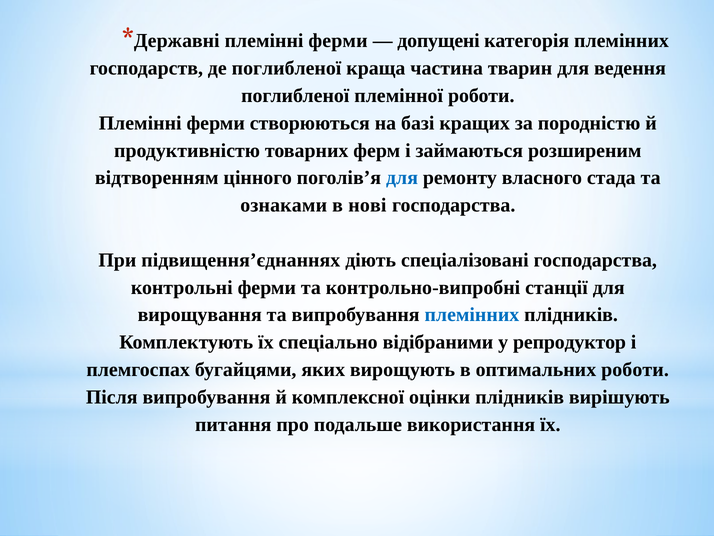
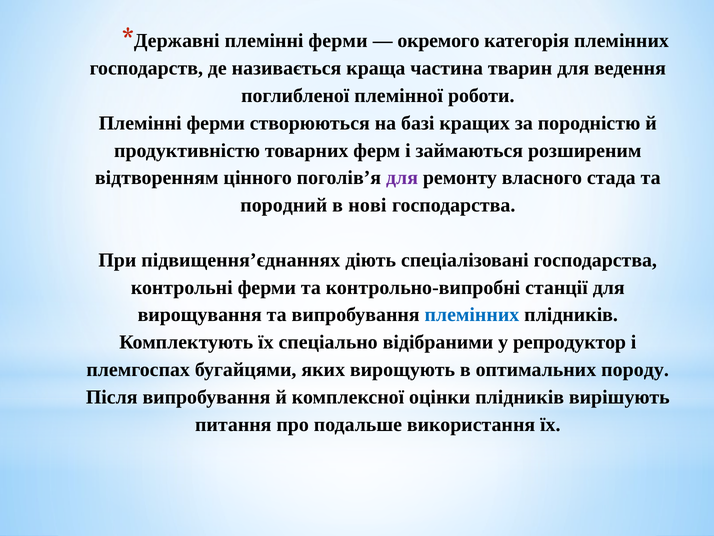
допущені: допущені -> окремого (439, 41)
де поглибленої: поглибленої -> називається (287, 68)
для colour: blue -> purple (402, 178)
ознаками: ознаками -> породний (284, 205)
оптимальних роботи: роботи -> породу (635, 369)
